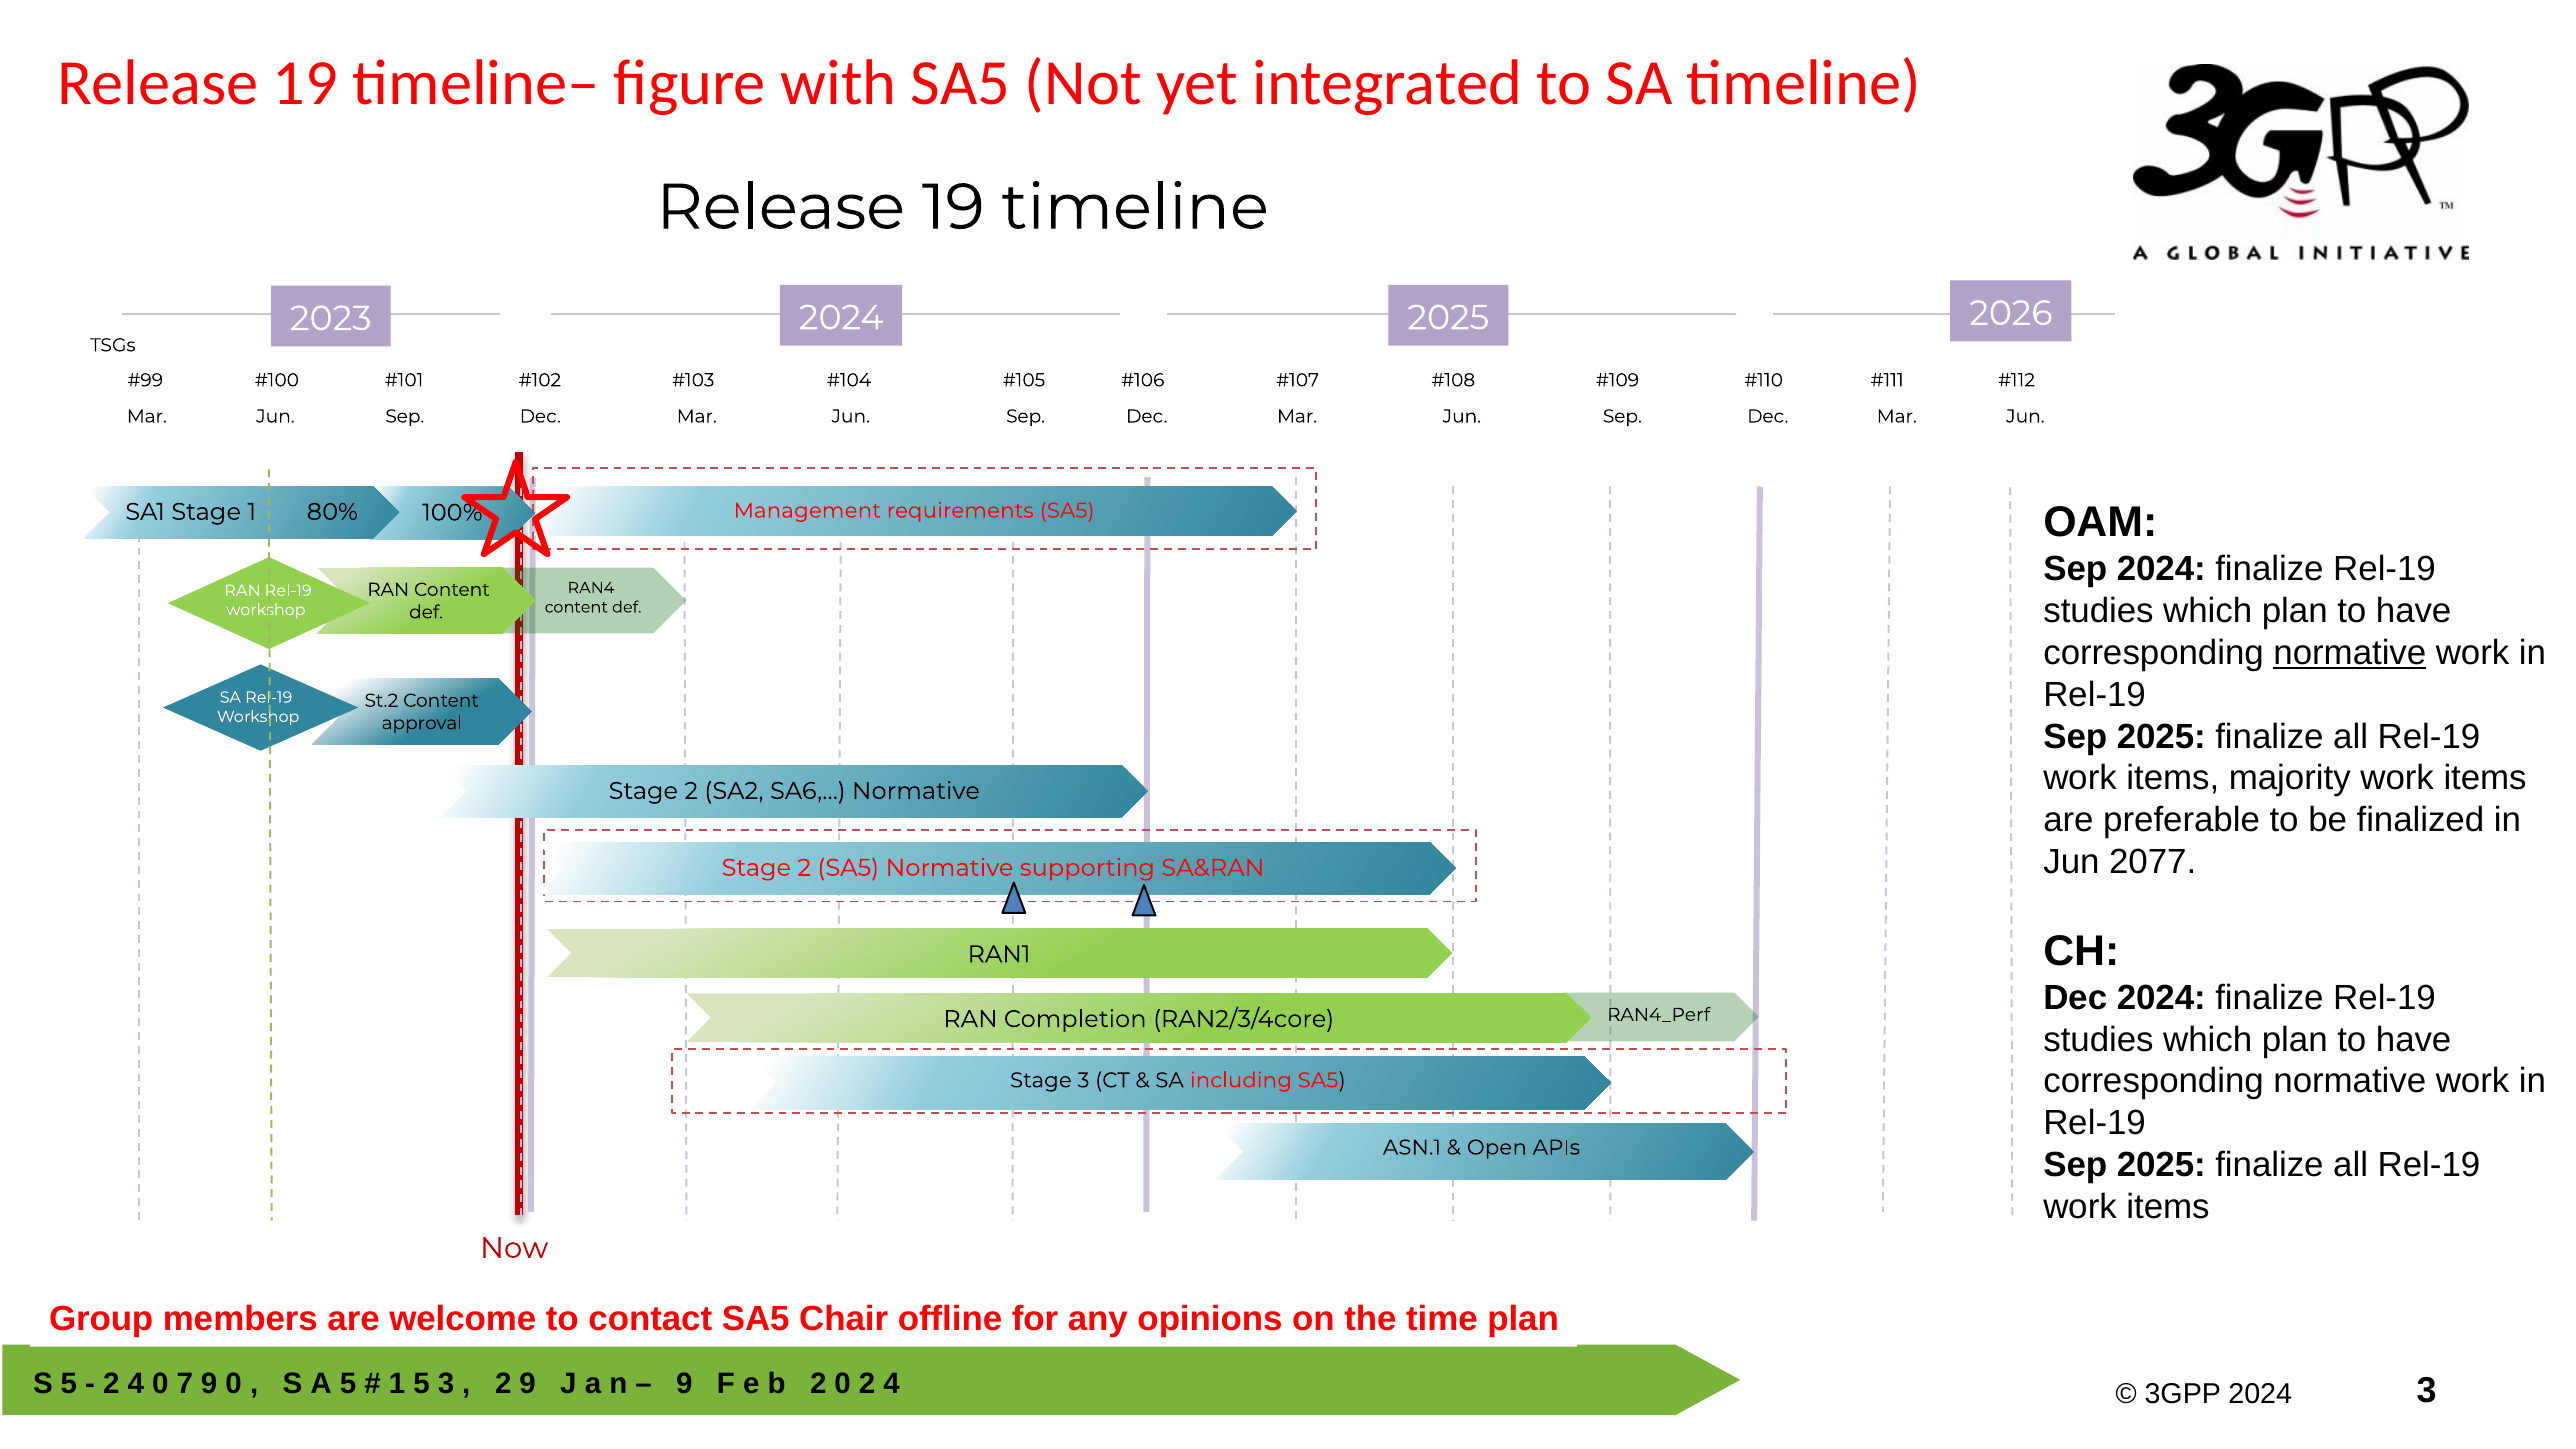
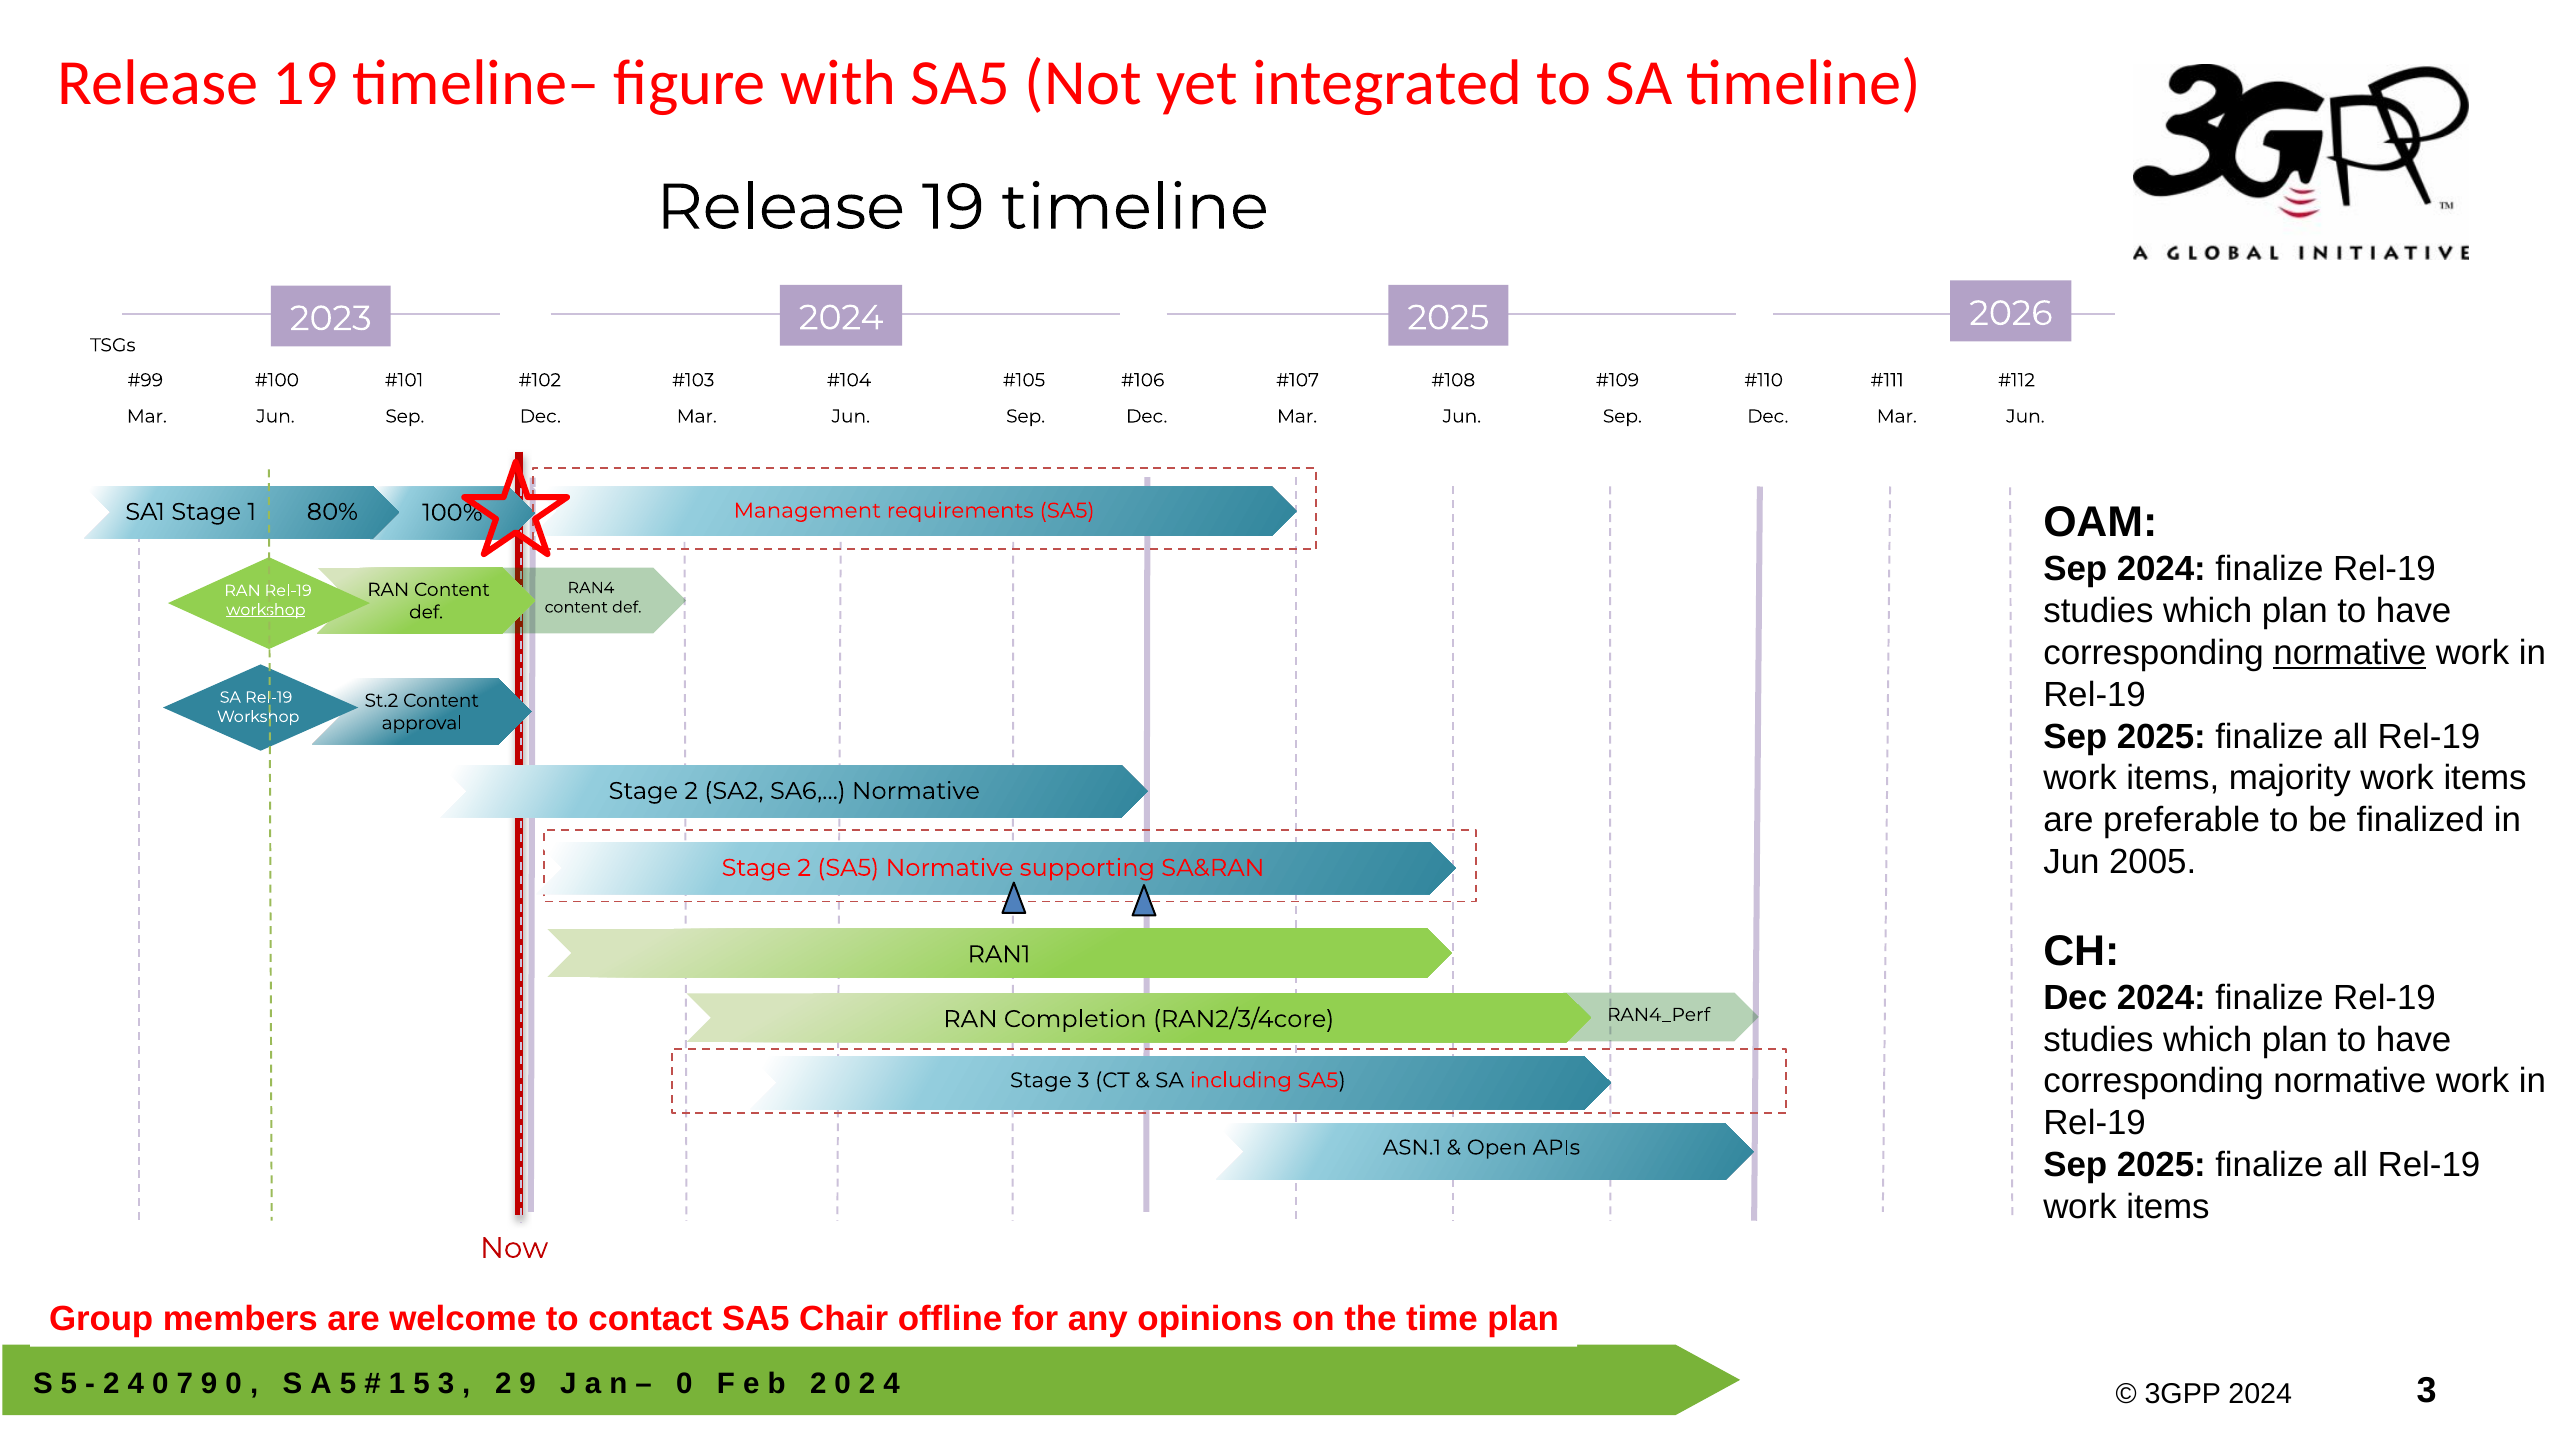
workshop underline: none -> present (266, 610)
2077: 2077 -> 2005 (2153, 862)
9: 9 -> 0 (684, 1384)
